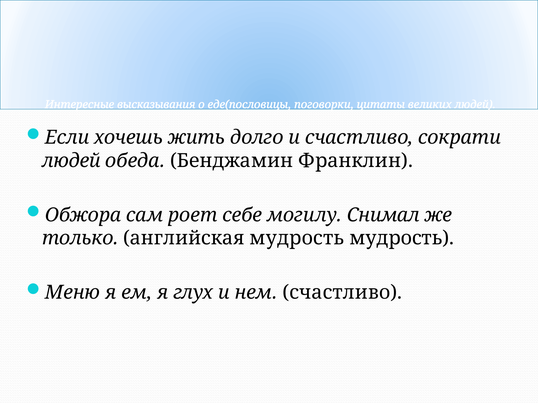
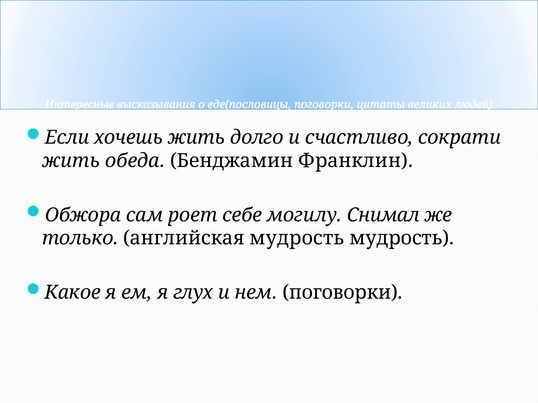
людей: людей -> жить (71, 161)
Меню: Меню -> Какое (73, 293)
нем счастливо: счастливо -> поговорки (342, 293)
